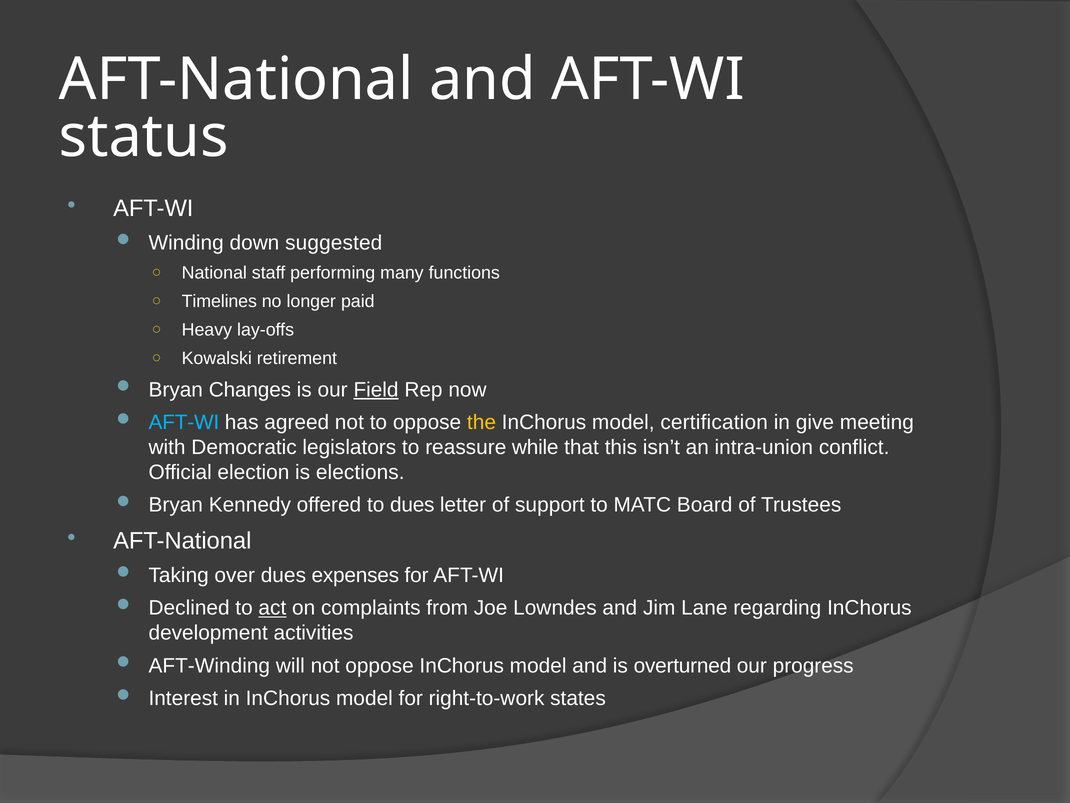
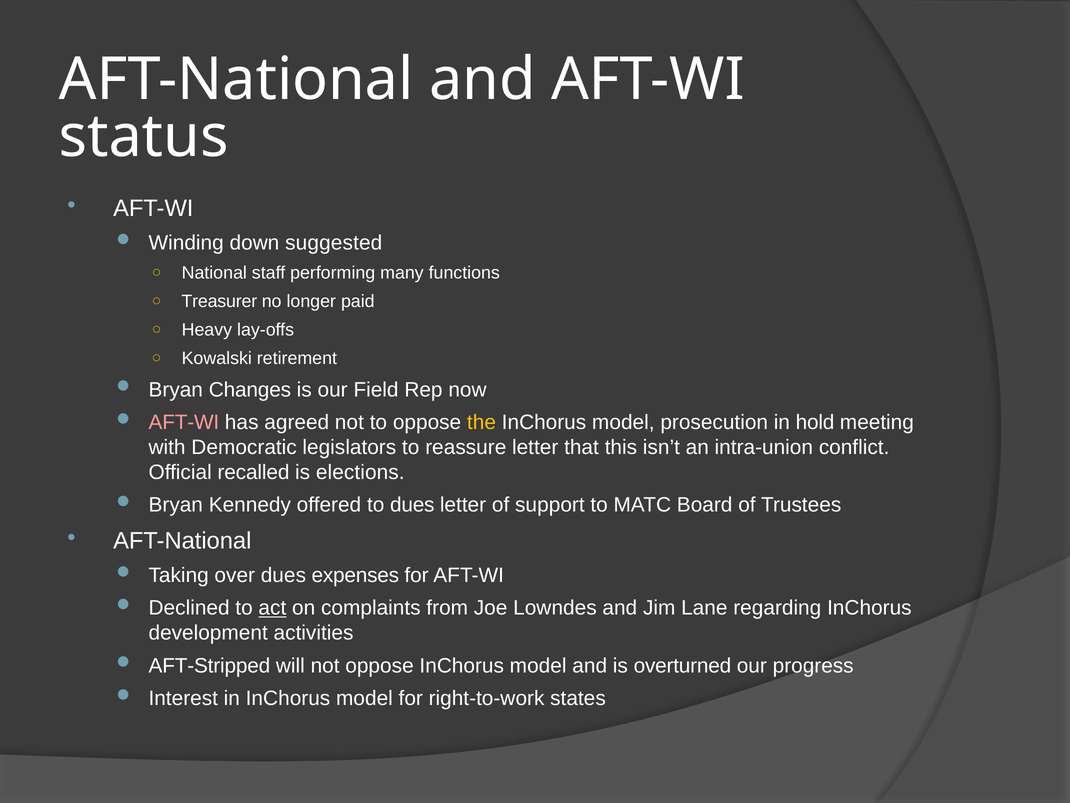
Timelines: Timelines -> Treasurer (219, 301)
Field underline: present -> none (376, 389)
AFT-WI colour: light blue -> pink (184, 422)
certification: certification -> prosecution (714, 422)
give: give -> hold (815, 422)
reassure while: while -> letter (535, 447)
election: election -> recalled (253, 472)
AFT-Winding: AFT-Winding -> AFT-Stripped (209, 665)
